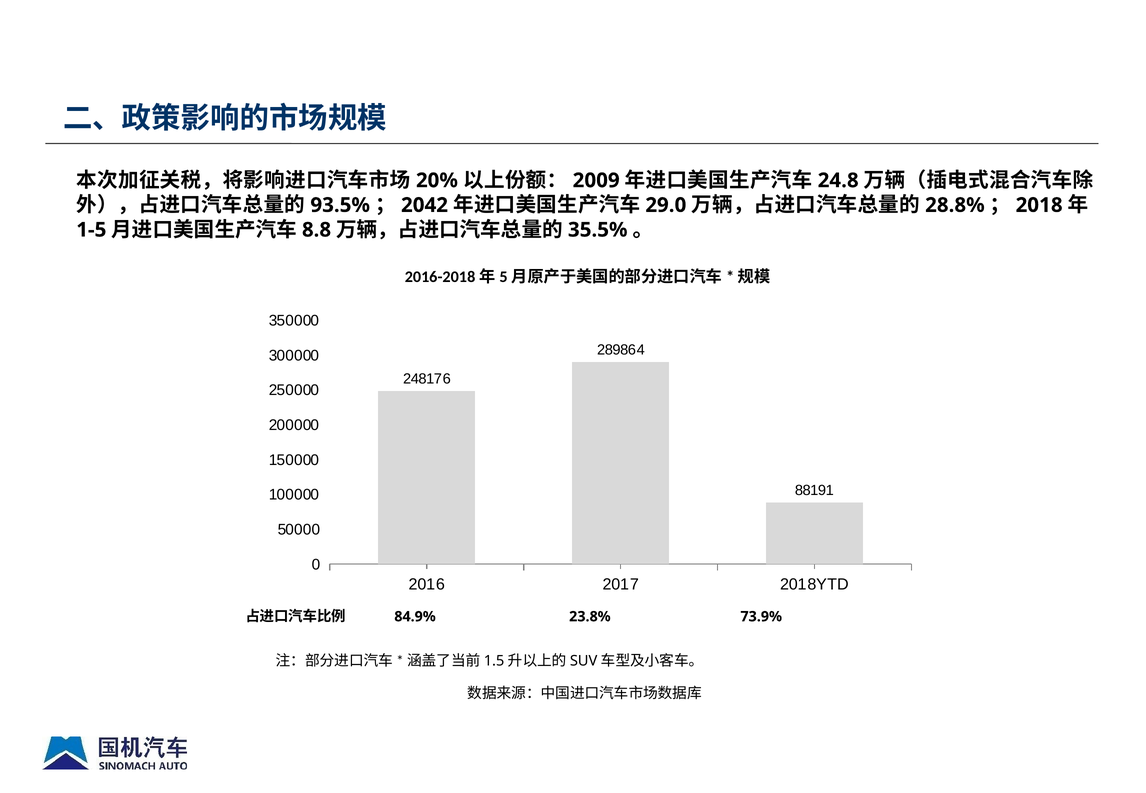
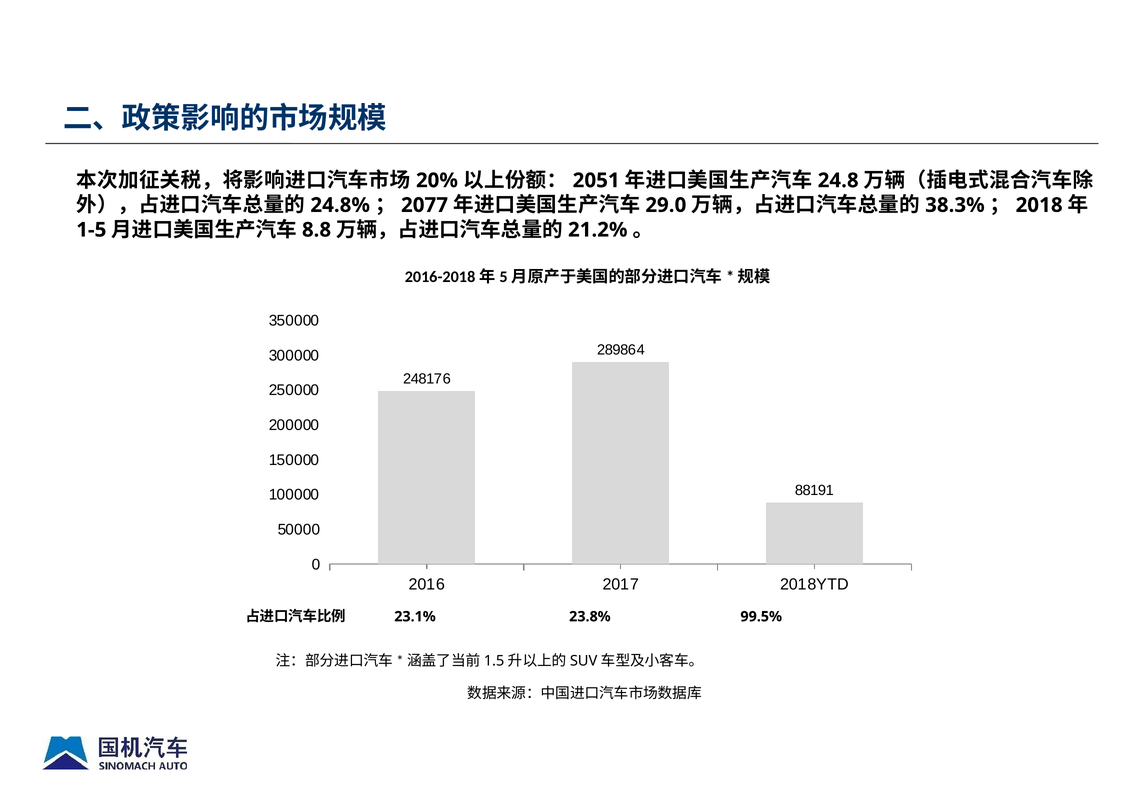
2009: 2009 -> 2051 (596, 181)
93.5%: 93.5% -> 24.8% (340, 205)
2042: 2042 -> 2077 (425, 205)
28.8%: 28.8% -> 38.3% (955, 205)
35.5%: 35.5% -> 21.2% (598, 230)
84.9%: 84.9% -> 23.1% (415, 617)
73.9%: 73.9% -> 99.5% (761, 617)
